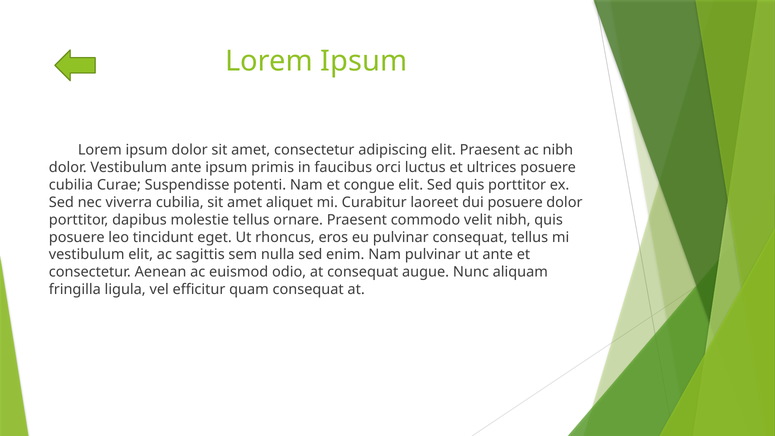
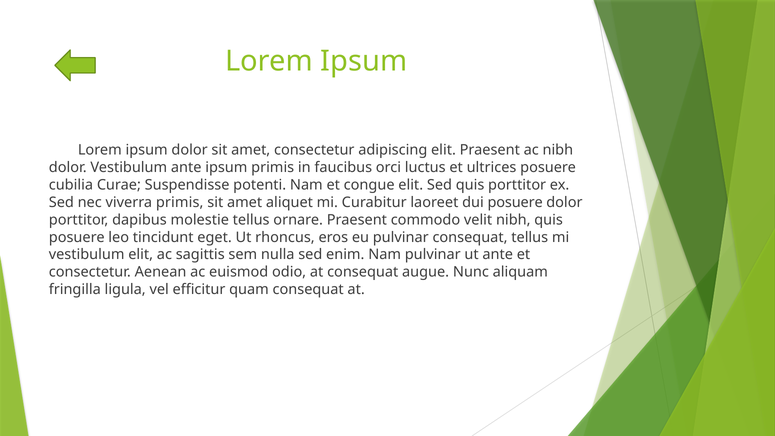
viverra cubilia: cubilia -> primis (180, 202)
